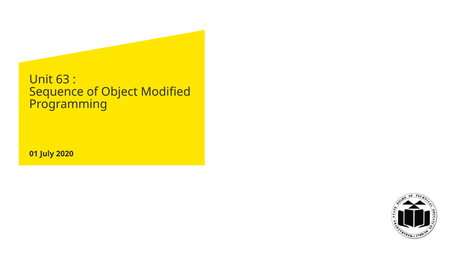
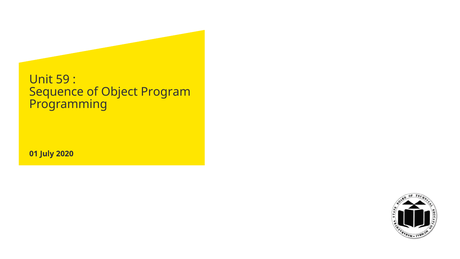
63: 63 -> 59 (63, 79)
Modified: Modified -> Program (166, 92)
